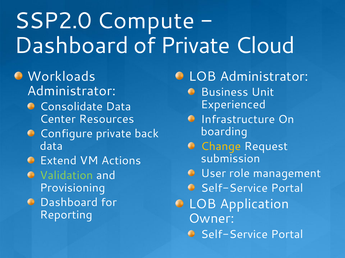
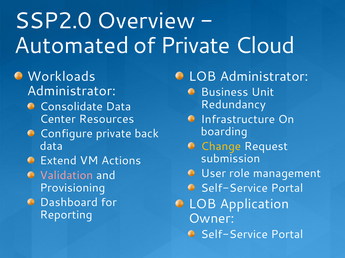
Compute: Compute -> Overview (146, 21)
Dashboard: Dashboard -> Automated (72, 46)
Experienced: Experienced -> Redundancy (233, 105)
Validation colour: light green -> pink (66, 176)
